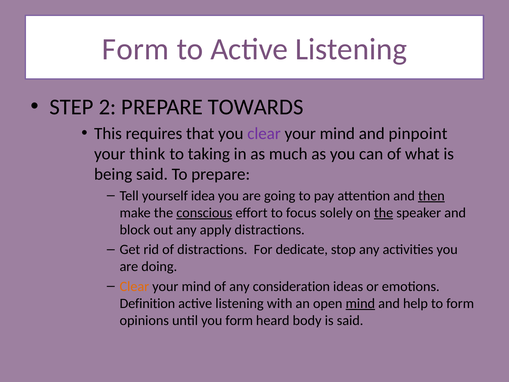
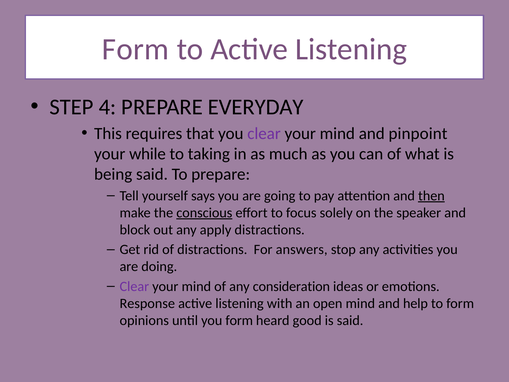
2: 2 -> 4 (107, 107)
TOWARDS: TOWARDS -> EVERYDAY (256, 107)
think: think -> while (148, 154)
idea: idea -> says (203, 196)
the underline: present -> none (384, 213)
dedicate: dedicate -> answers (302, 249)
Clear colour: orange -> purple (134, 286)
Definition: Definition -> Response (147, 303)
mind underline: present -> none (360, 303)
body: body -> good (307, 320)
